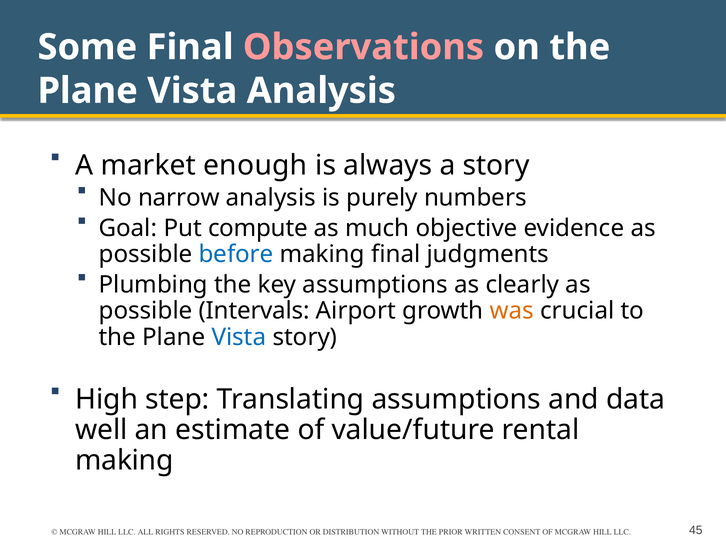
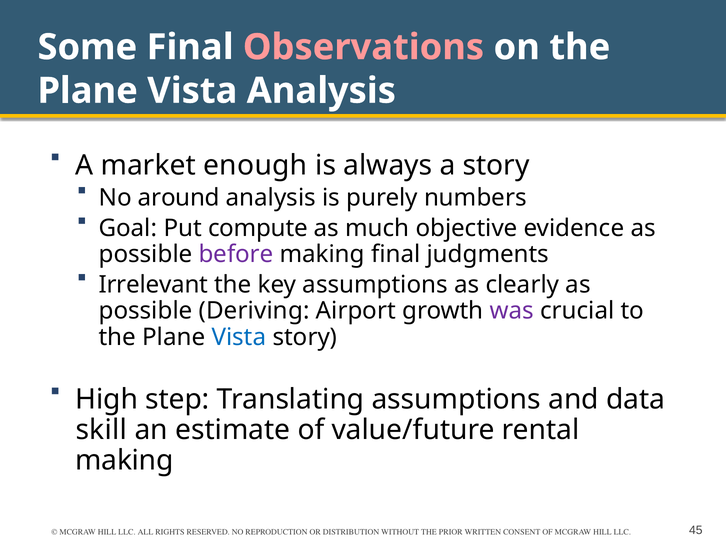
narrow: narrow -> around (179, 197)
before colour: blue -> purple (236, 254)
Plumbing: Plumbing -> Irrelevant (153, 285)
Intervals: Intervals -> Deriving (254, 311)
was colour: orange -> purple (512, 311)
well: well -> skill (101, 429)
